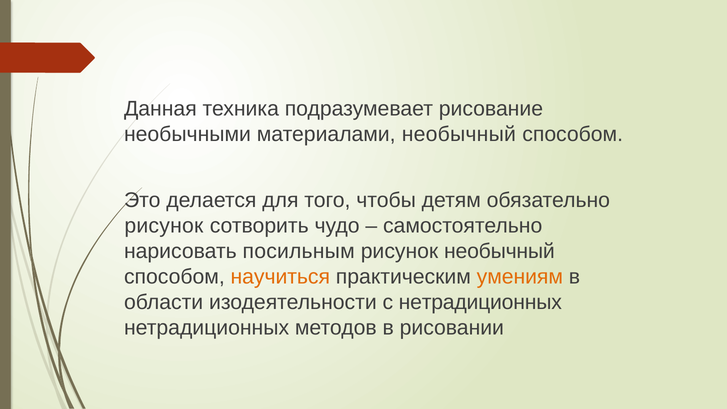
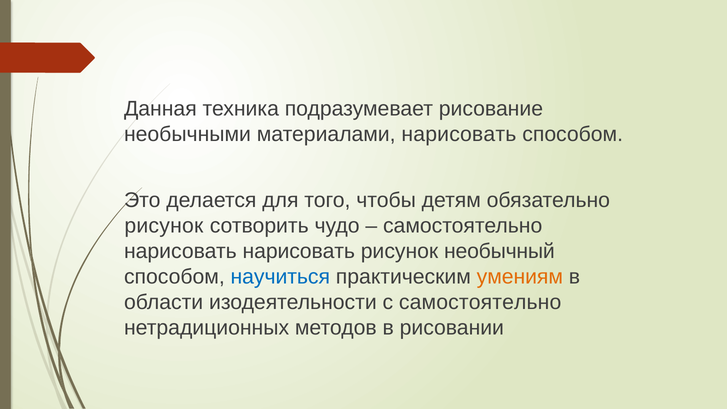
материалами необычный: необычный -> нарисовать (459, 134)
нарисовать посильным: посильным -> нарисовать (299, 251)
научиться colour: orange -> blue (280, 277)
с нетрадиционных: нетрадиционных -> самостоятельно (480, 302)
